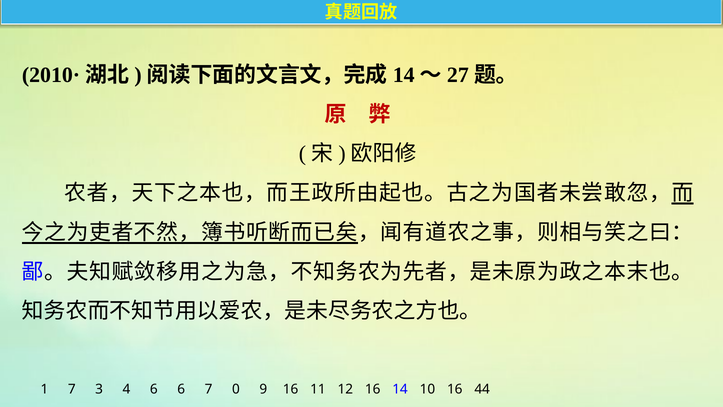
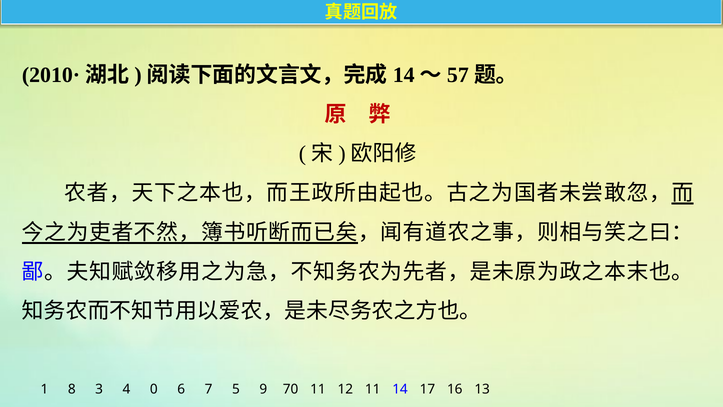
27: 27 -> 57 (458, 75)
1 7: 7 -> 8 (72, 389)
4 6: 6 -> 0 (154, 389)
0: 0 -> 5 (236, 389)
9 16: 16 -> 70 (291, 389)
12 16: 16 -> 11 (373, 389)
10: 10 -> 17 (427, 389)
44: 44 -> 13 (482, 389)
